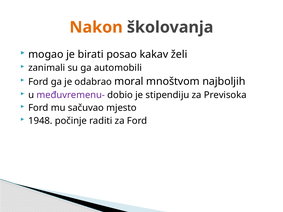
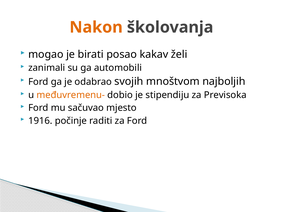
moral: moral -> svojih (129, 82)
međuvremenu- colour: purple -> orange (71, 95)
1948: 1948 -> 1916 (40, 121)
